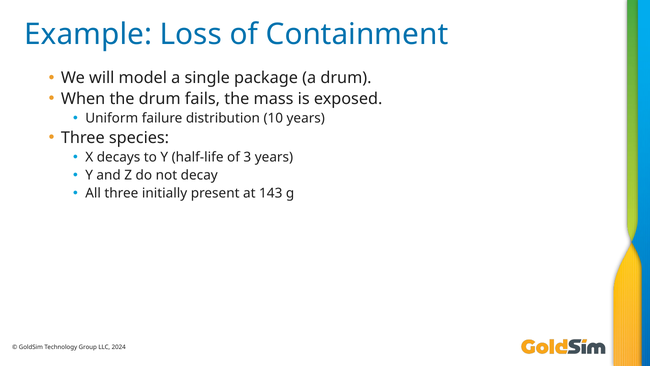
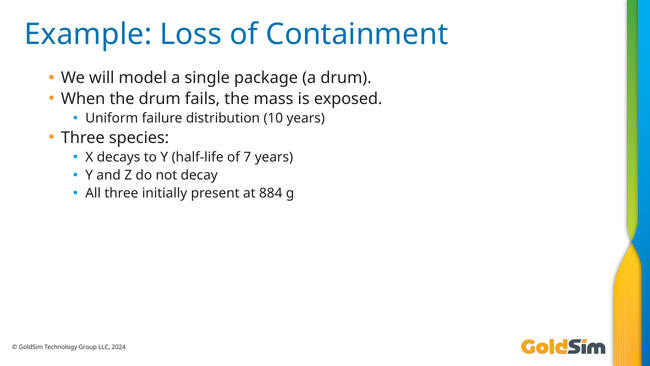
3: 3 -> 7 (247, 157)
143: 143 -> 884 (271, 193)
